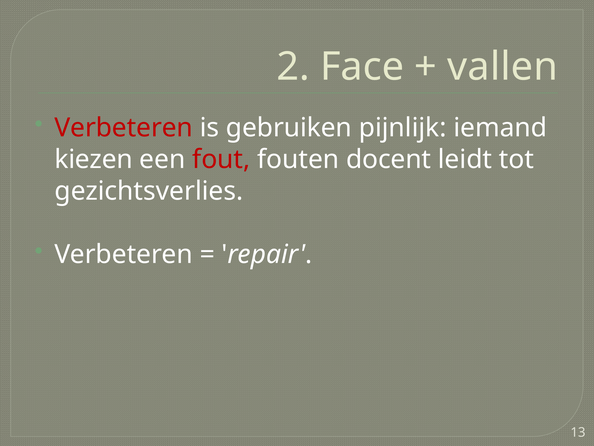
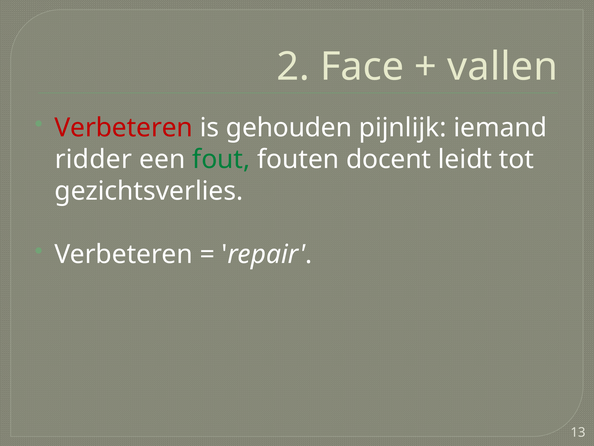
gebruiken: gebruiken -> gehouden (289, 128)
kiezen: kiezen -> ridder (93, 159)
fout colour: red -> green (221, 159)
